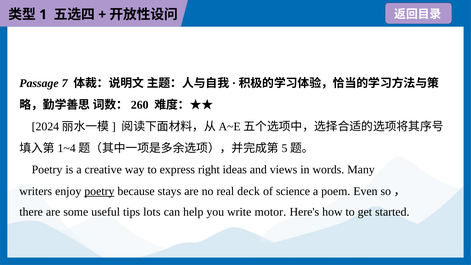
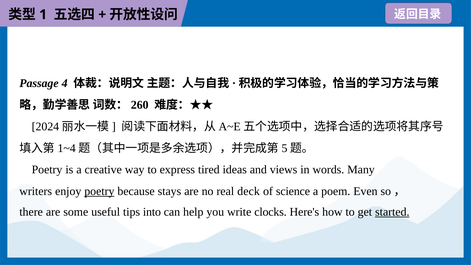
7: 7 -> 4 (65, 83)
right: right -> tired (209, 170)
lots: lots -> into (152, 212)
motor: motor -> clocks (271, 212)
started underline: none -> present (392, 212)
